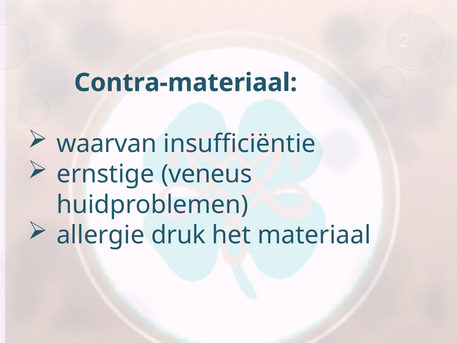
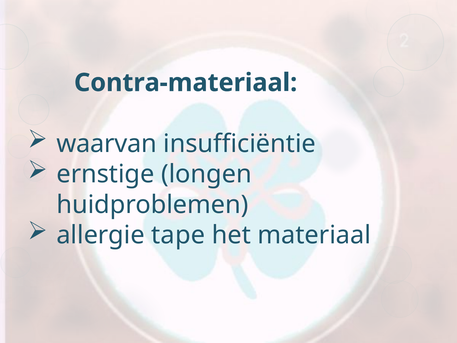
veneus: veneus -> longen (207, 174)
druk: druk -> tape (178, 235)
